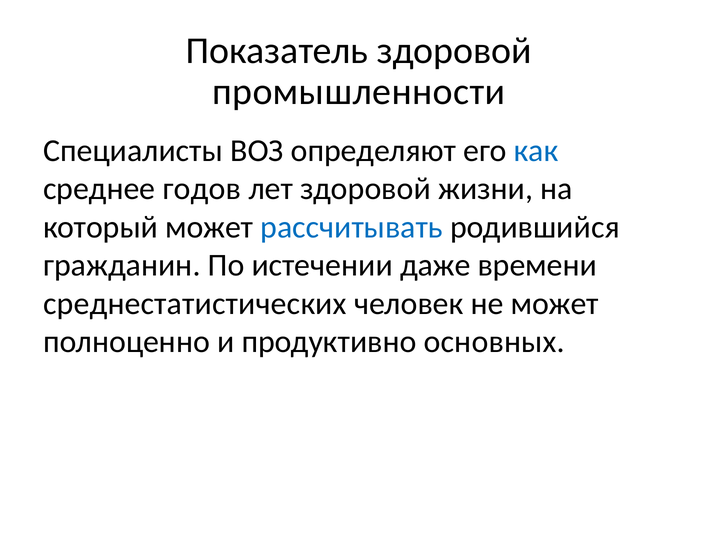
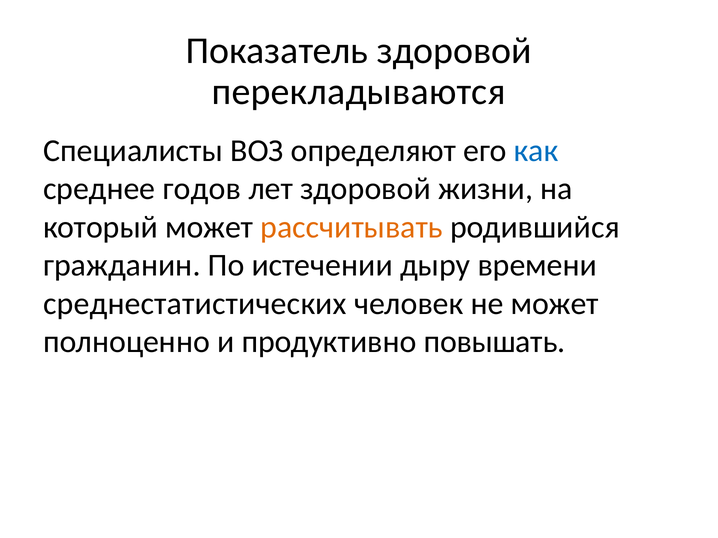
промышленности: промышленности -> перекладываются (359, 92)
рассчитывать colour: blue -> orange (352, 227)
даже: даже -> дыру (435, 266)
основных: основных -> повышать (494, 342)
